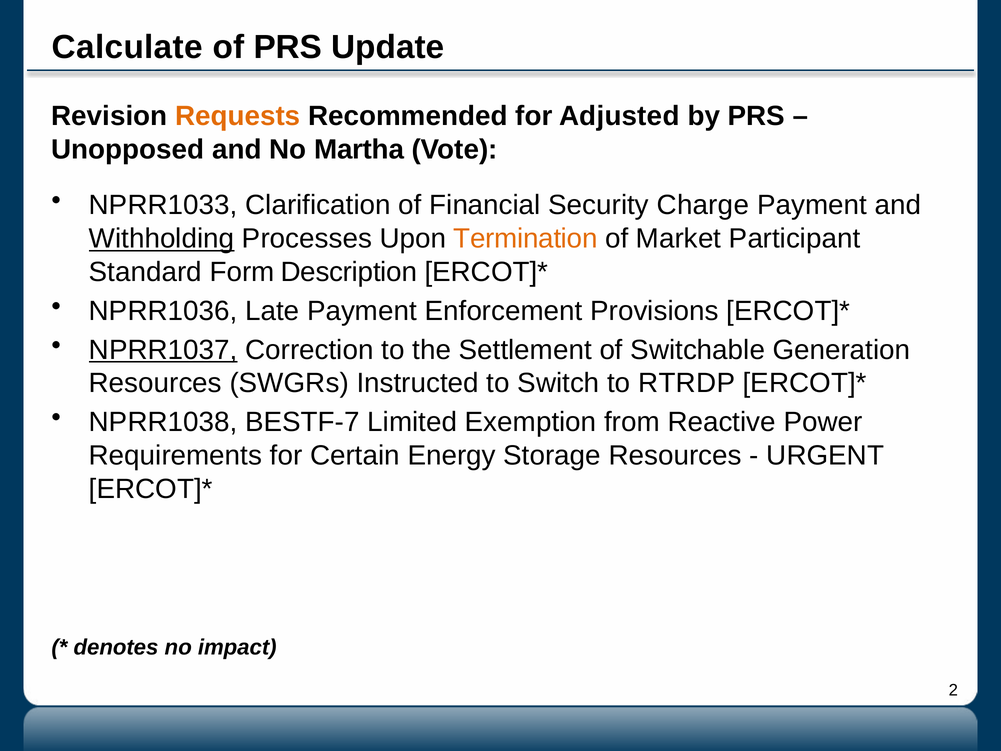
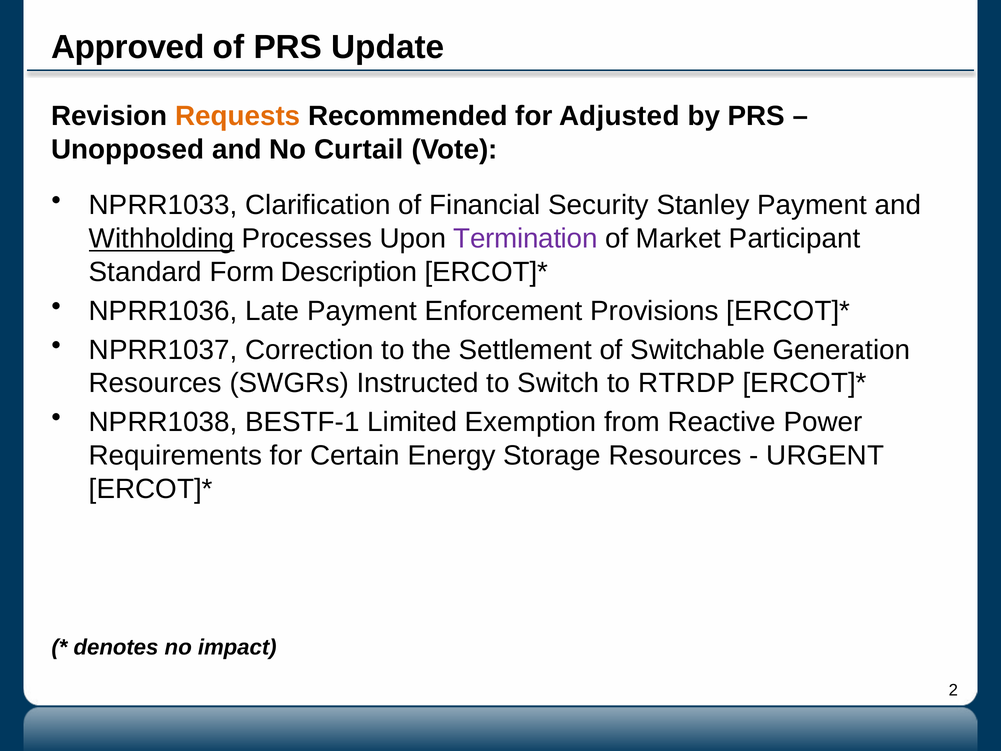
Calculate: Calculate -> Approved (128, 47)
Martha: Martha -> Curtail (359, 150)
Charge: Charge -> Stanley (703, 205)
Termination colour: orange -> purple (525, 239)
NPRR1037 underline: present -> none (163, 350)
BESTF-7: BESTF-7 -> BESTF-1 (302, 422)
